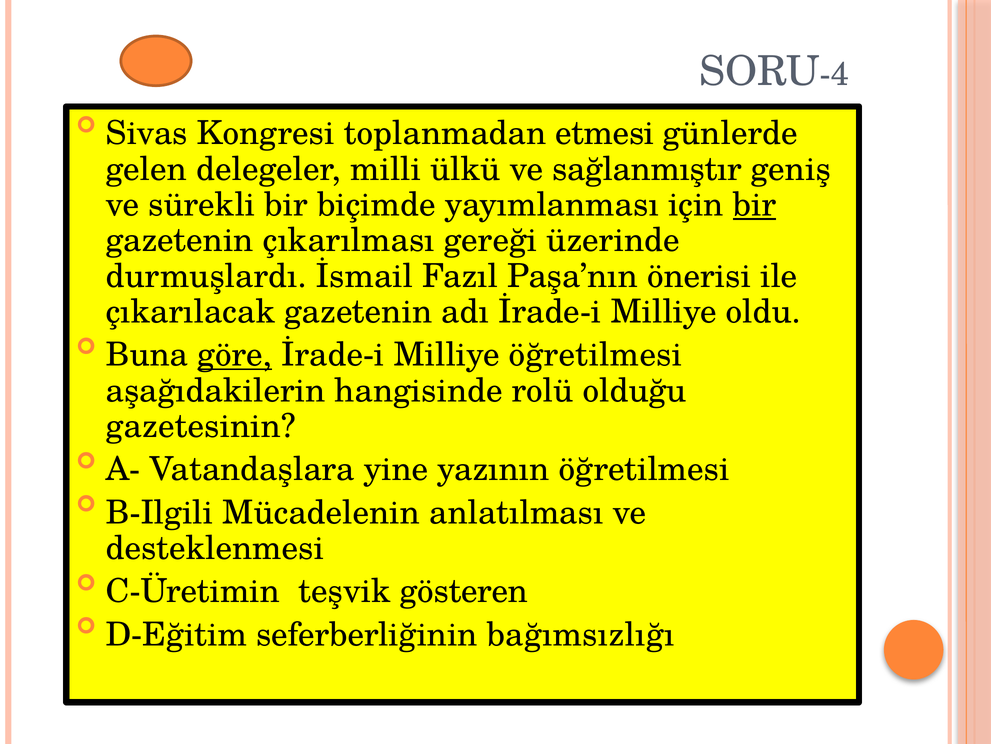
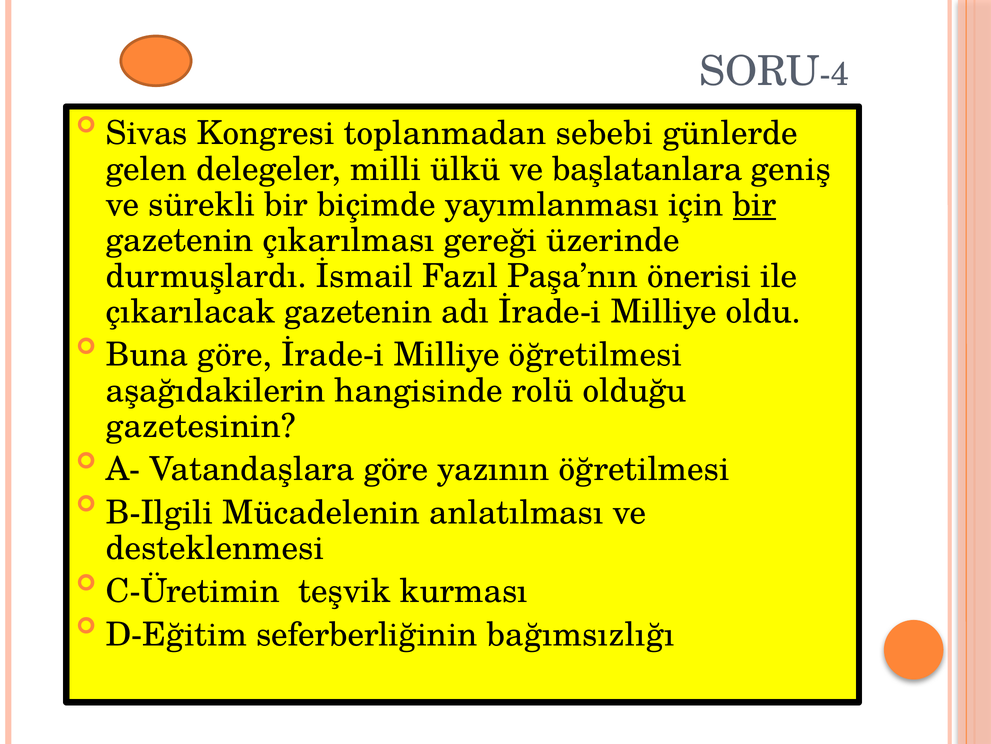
etmesi: etmesi -> sebebi (604, 133)
sağlanmıştır: sağlanmıştır -> başlatanlara (647, 169)
göre underline: present -> none (235, 355)
Vatandaşlara yine: yine -> göre (396, 469)
gösteren: gösteren -> kurması (464, 591)
